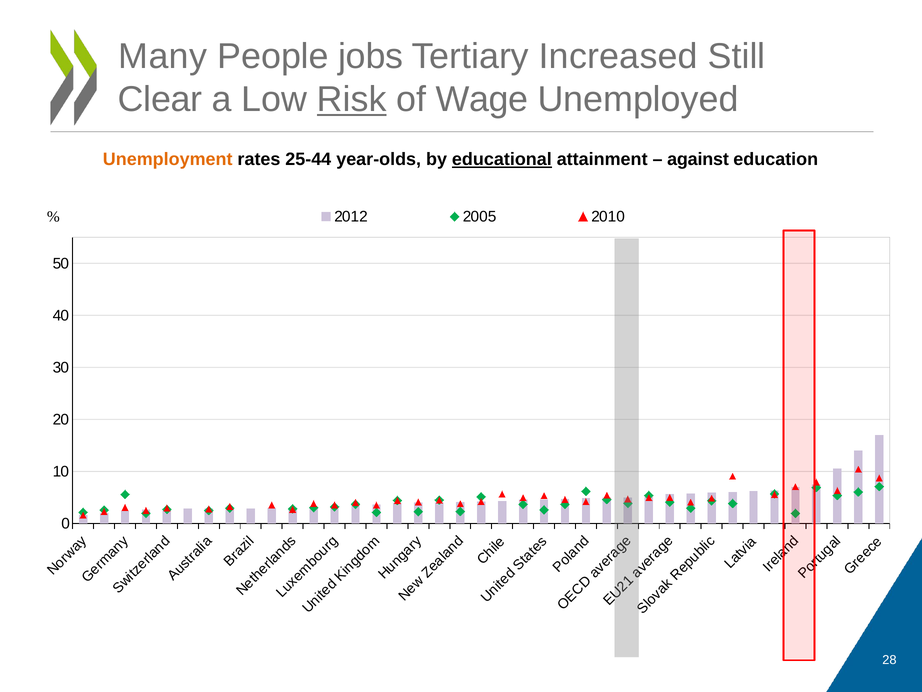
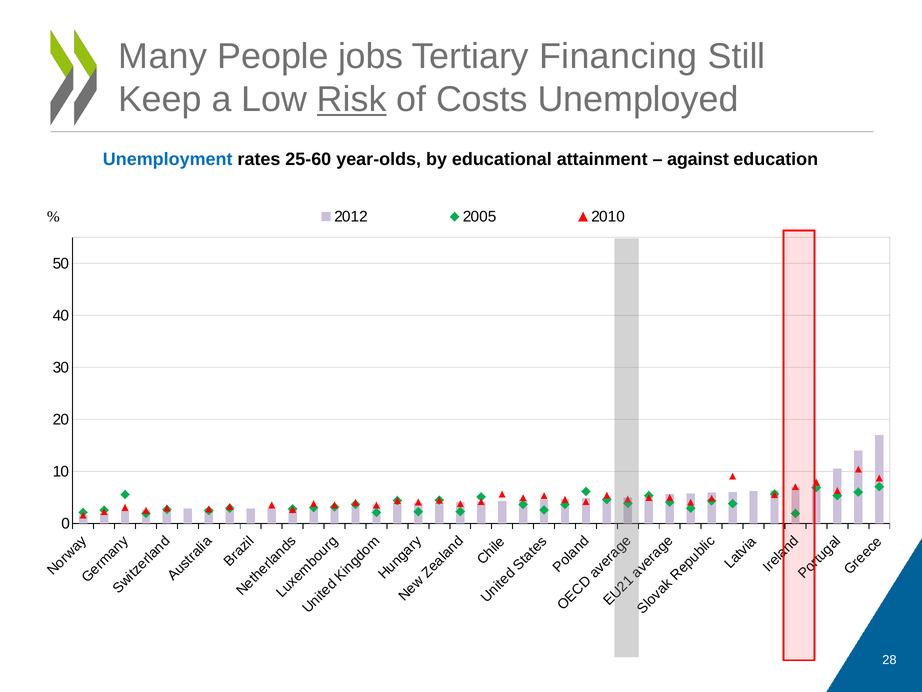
Increased: Increased -> Financing (618, 56)
Clear: Clear -> Keep (160, 99)
Wage: Wage -> Costs (482, 99)
Unemployment colour: orange -> blue (168, 159)
25-44: 25-44 -> 25-60 (308, 159)
educational underline: present -> none (502, 159)
